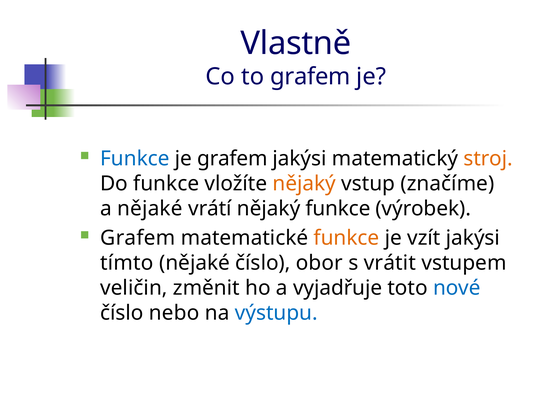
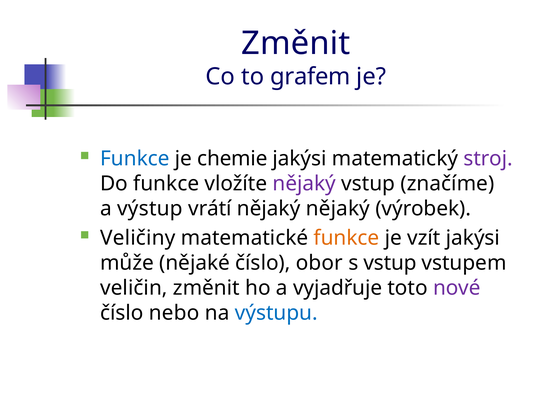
Vlastně: Vlastně -> Změnit (296, 43)
je grafem: grafem -> chemie (232, 159)
stroj colour: orange -> purple (488, 159)
nějaký colour: orange -> purple (304, 184)
a nějaké: nějaké -> výstup (150, 209)
nějaký funkce: funkce -> nějaký (338, 209)
Grafem: Grafem -> Veličiny (138, 238)
tímto: tímto -> může (127, 263)
s vrátit: vrátit -> vstup (390, 263)
nové colour: blue -> purple (457, 288)
